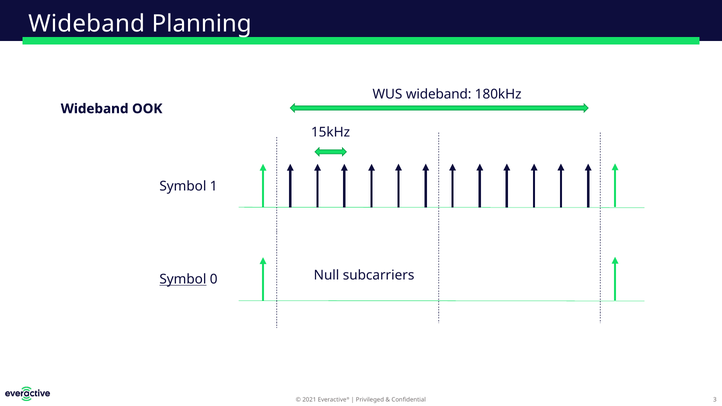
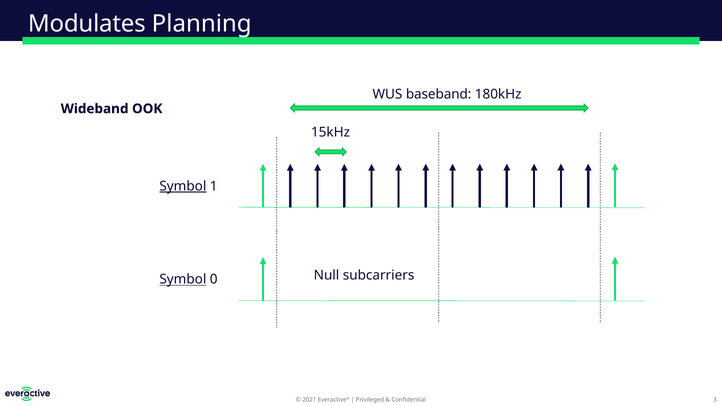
Wideband: Wideband -> Modulates (87, 24)
WUS wideband: wideband -> baseband (439, 95)
Symbol underline: none -> present (183, 186)
